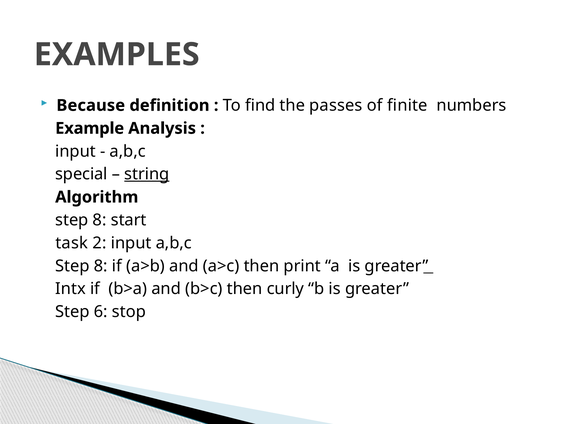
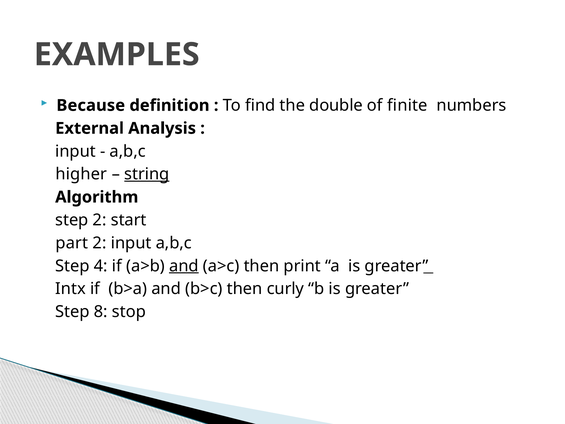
passes: passes -> double (336, 105)
Example: Example -> External (90, 128)
special: special -> higher (81, 174)
8: 8 -> 2 (100, 220)
task: task -> part (72, 243)
8: 8 -> 4 (101, 266)
and underline: none -> present (184, 266)
6: 6 -> 8 (101, 312)
